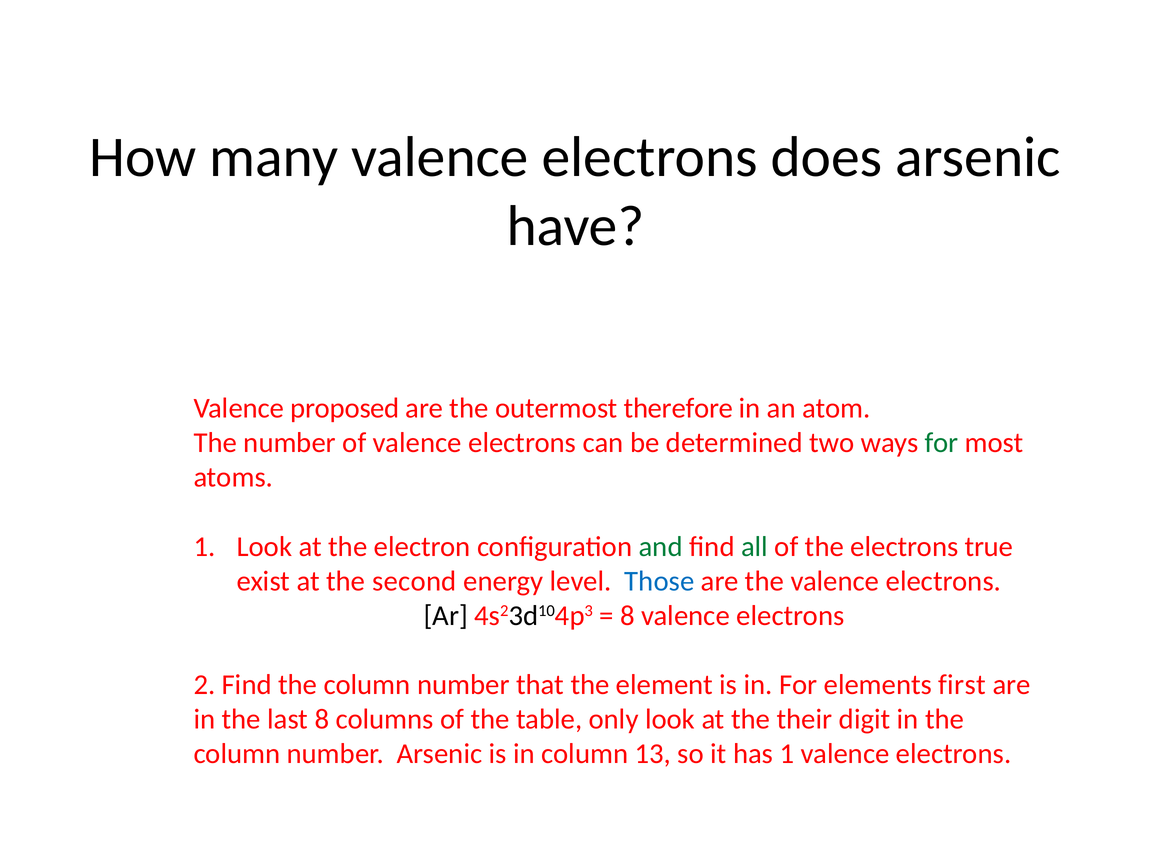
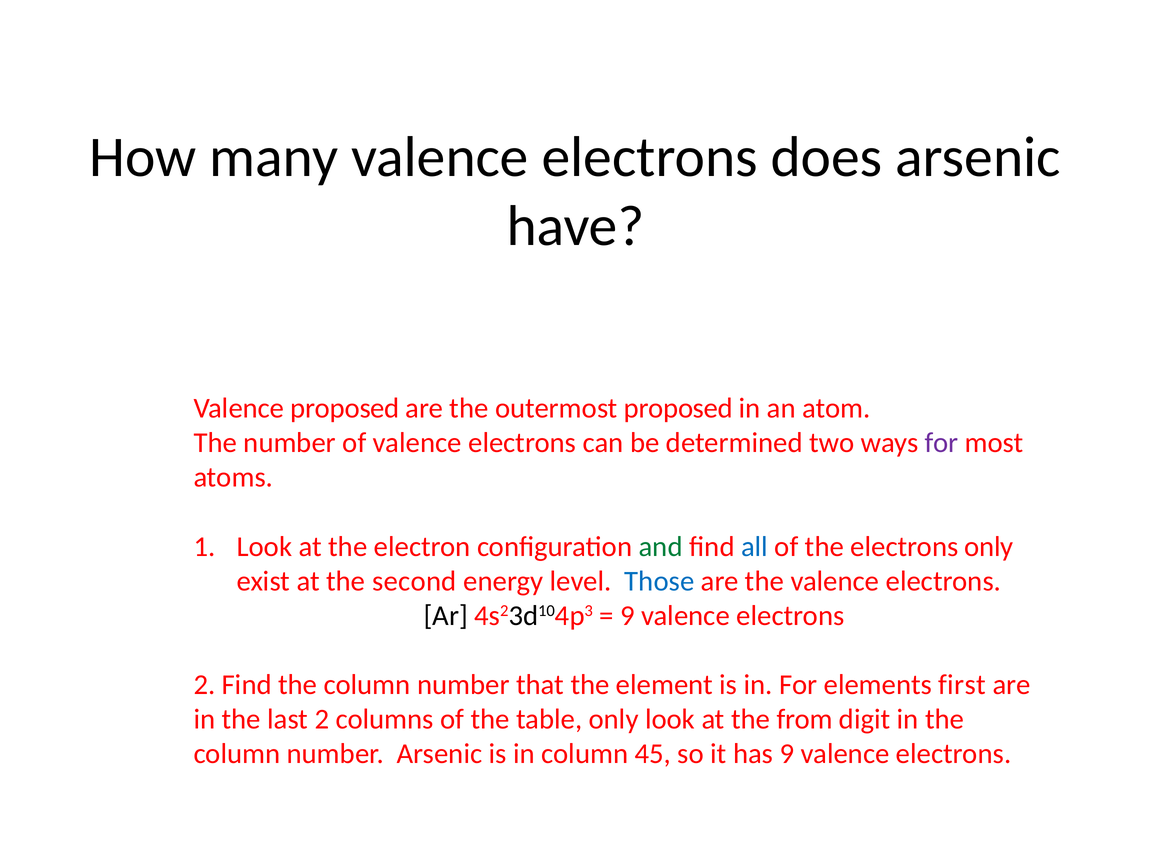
outermost therefore: therefore -> proposed (678, 409)
for colour: green -> purple (942, 443)
all colour: green -> blue (755, 547)
electrons true: true -> only (989, 547)
8: 8 -> 9 (627, 616)
last 8: 8 -> 2 (322, 719)
their: their -> from (805, 719)
13: 13 -> 45 (653, 754)
has 1: 1 -> 9 (787, 754)
